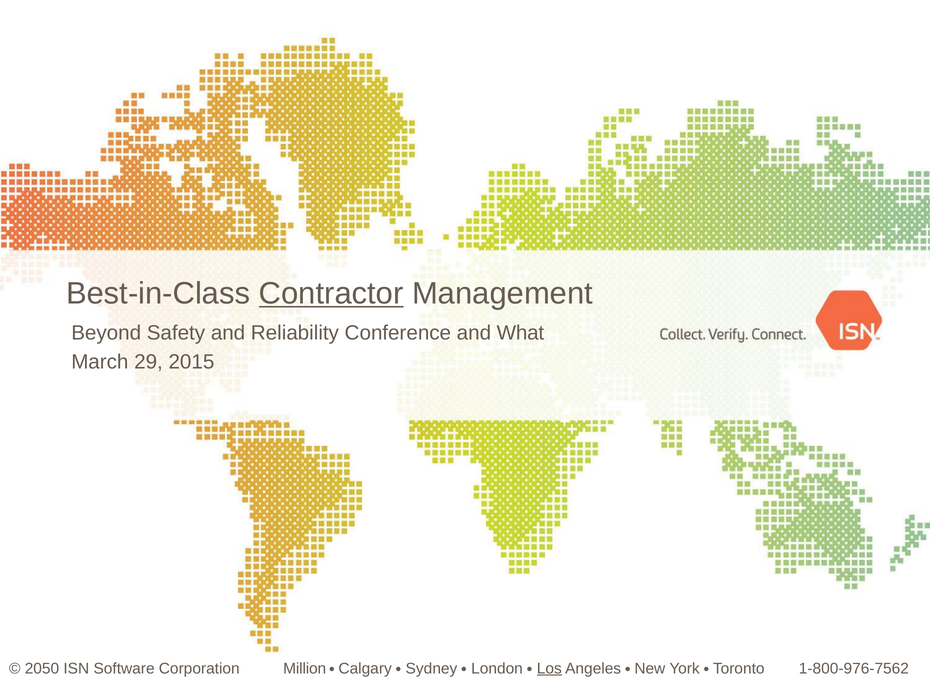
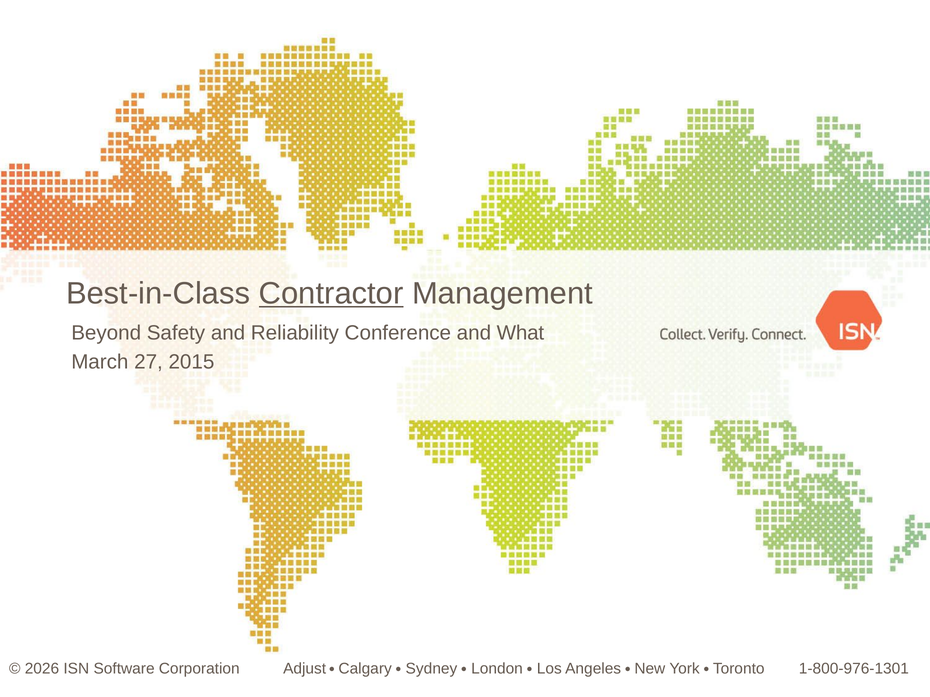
29: 29 -> 27 (148, 362)
2050: 2050 -> 2026 (42, 669)
Million: Million -> Adjust (305, 669)
Los underline: present -> none (549, 669)
1-800-976-7562: 1-800-976-7562 -> 1-800-976-1301 (854, 669)
